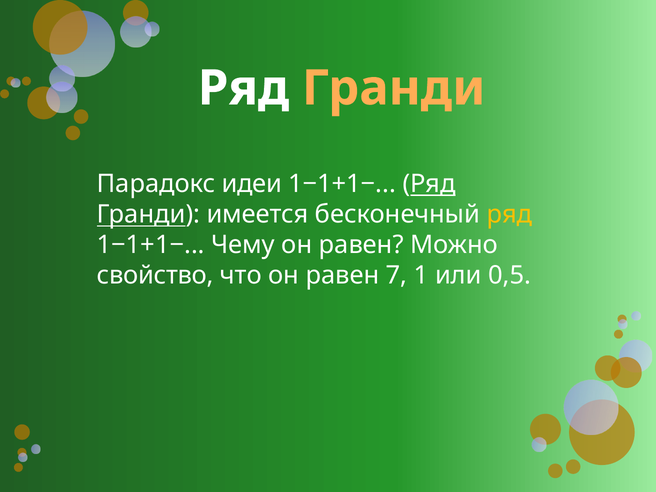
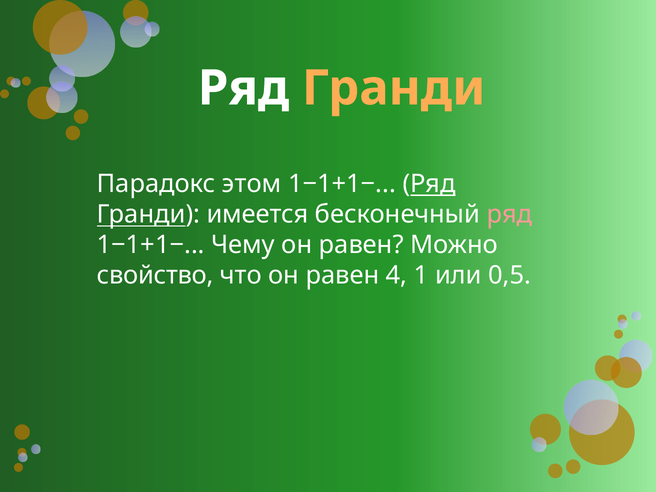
идеи: идеи -> этом (252, 184)
ряд colour: yellow -> pink (509, 214)
7: 7 -> 4 (397, 276)
